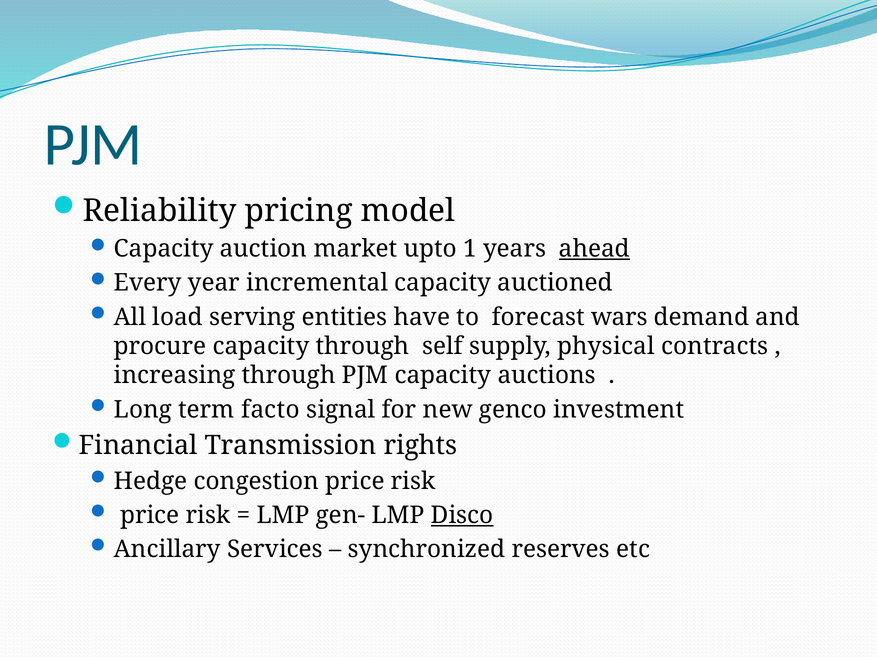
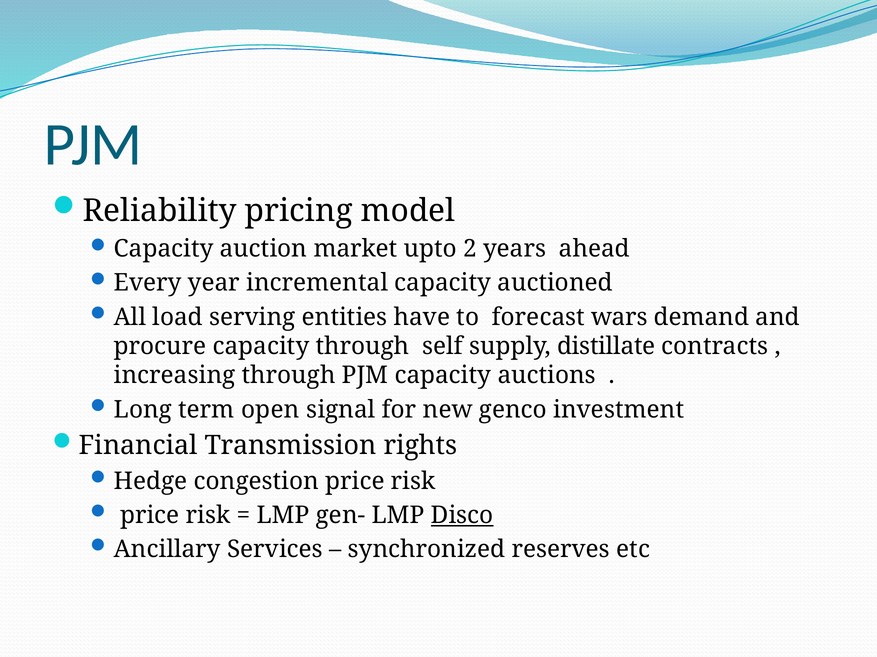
1: 1 -> 2 (470, 249)
ahead underline: present -> none (594, 249)
physical: physical -> distillate (606, 347)
facto: facto -> open (270, 410)
